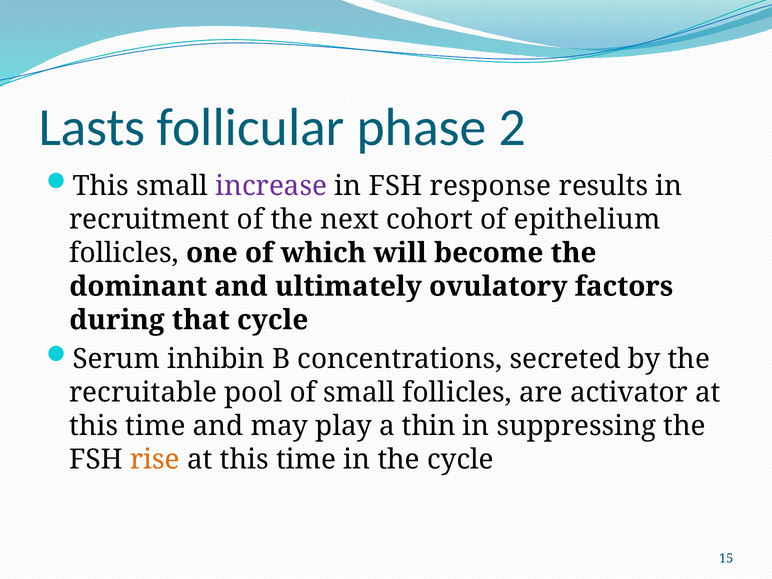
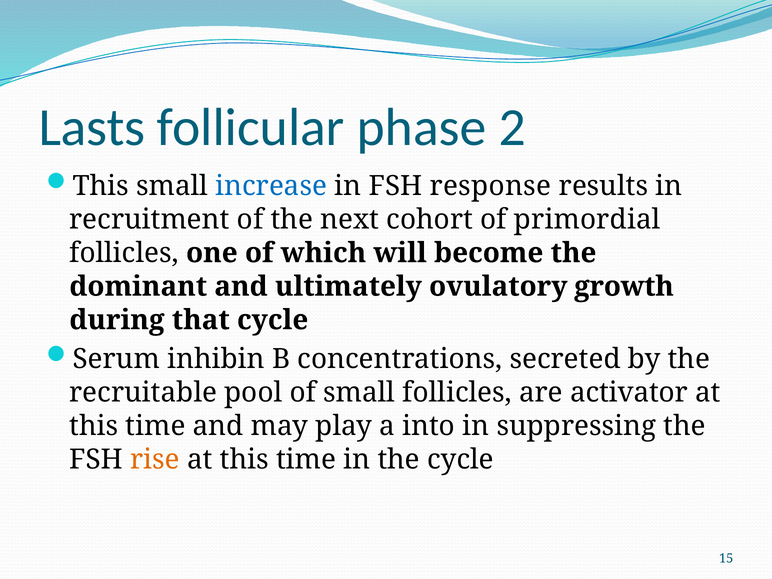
increase colour: purple -> blue (271, 186)
epithelium: epithelium -> primordial (587, 219)
factors: factors -> growth (624, 287)
thin: thin -> into (429, 426)
